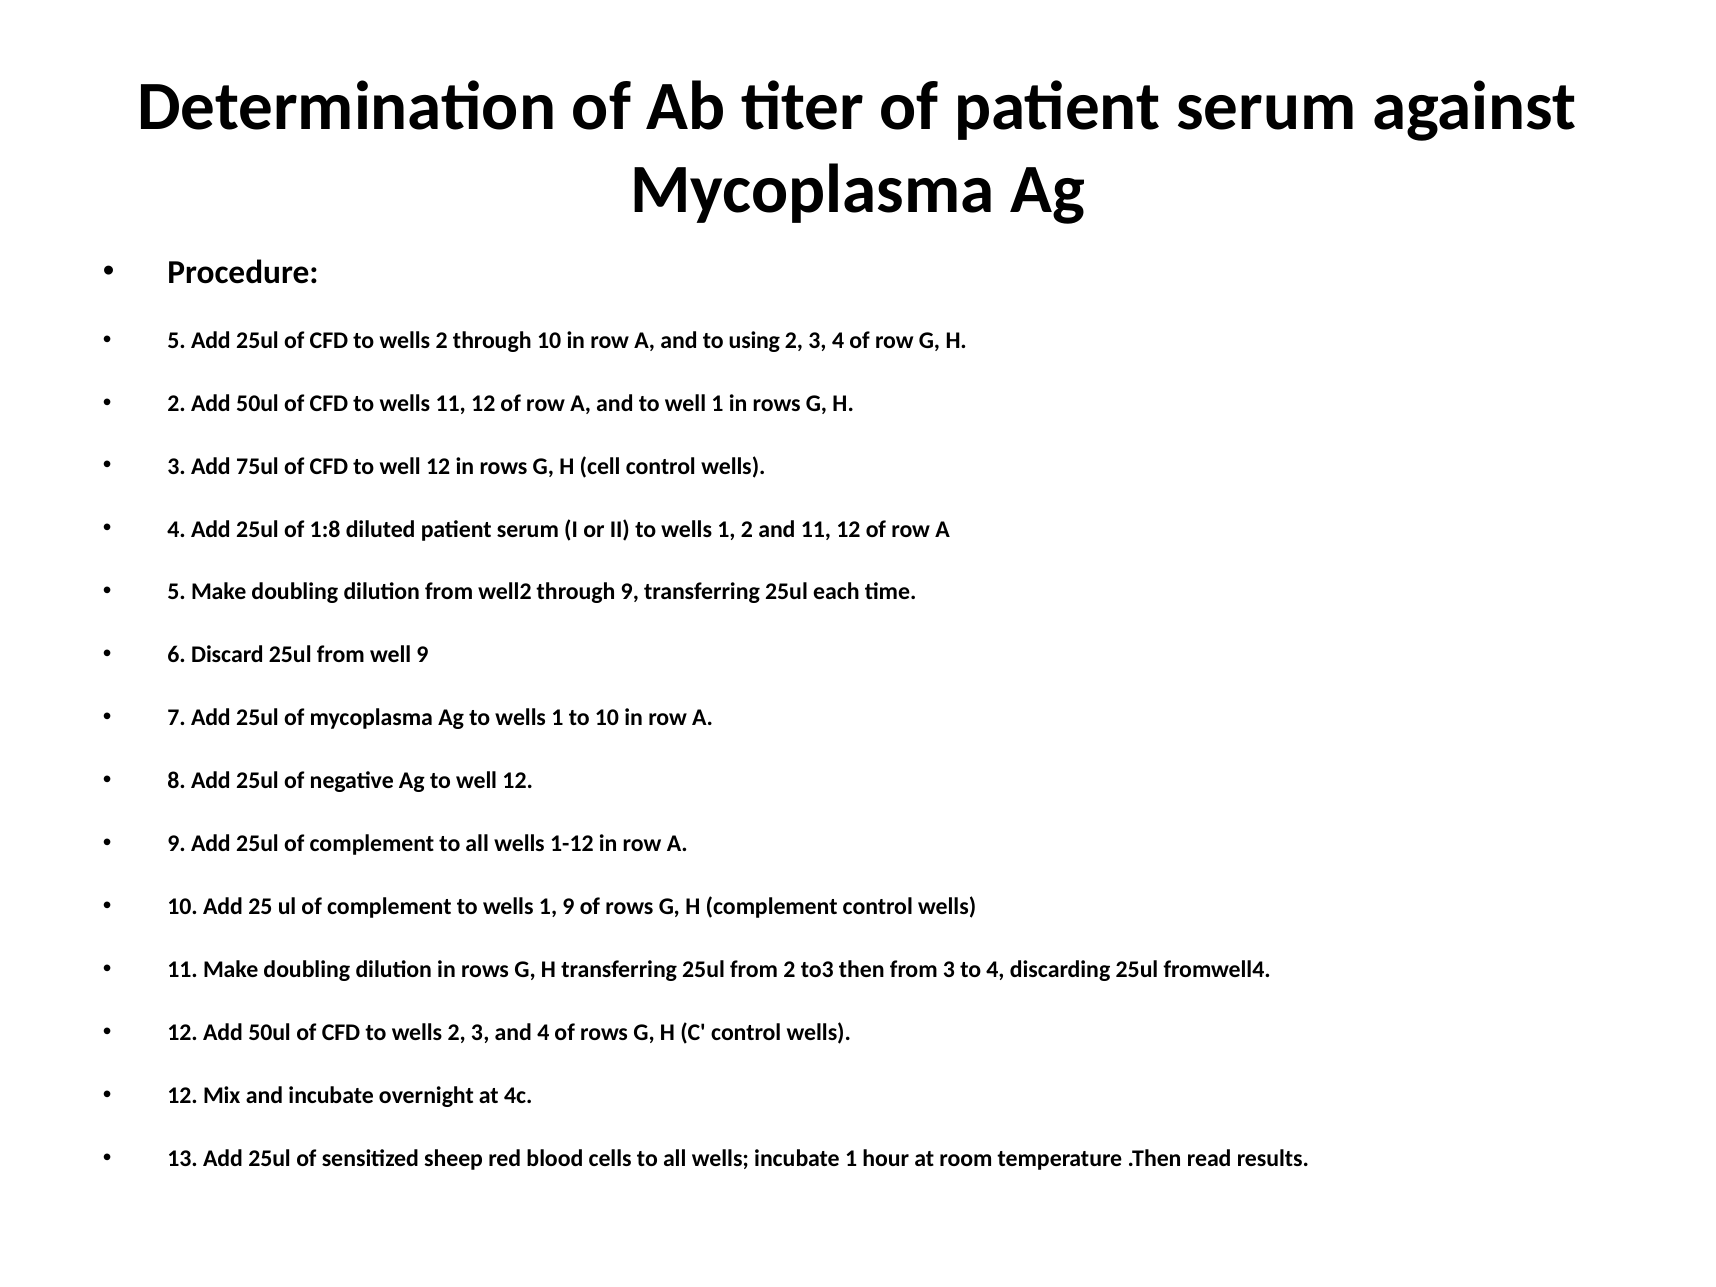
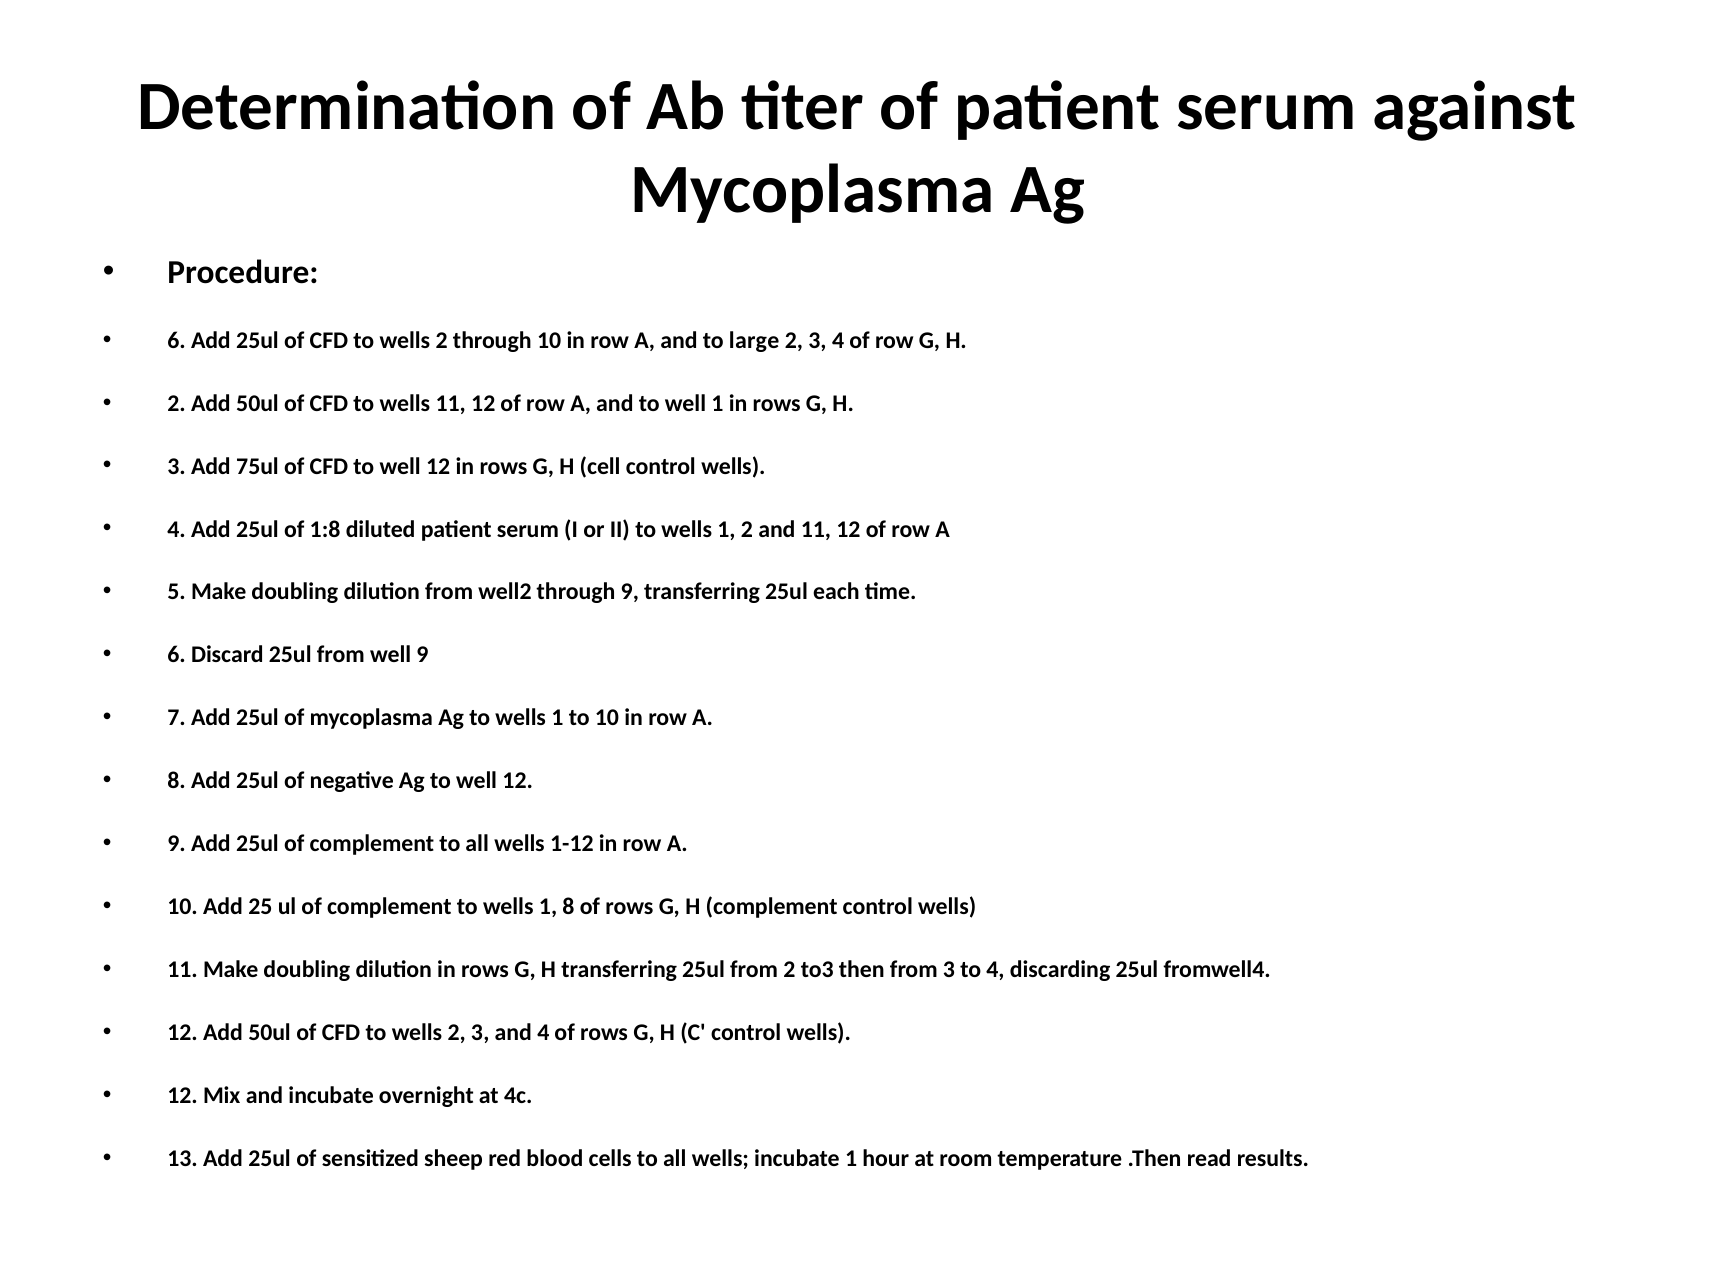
5: 5 -> 6 (177, 340)
using: using -> large (754, 340)
1 9: 9 -> 8 (568, 907)
